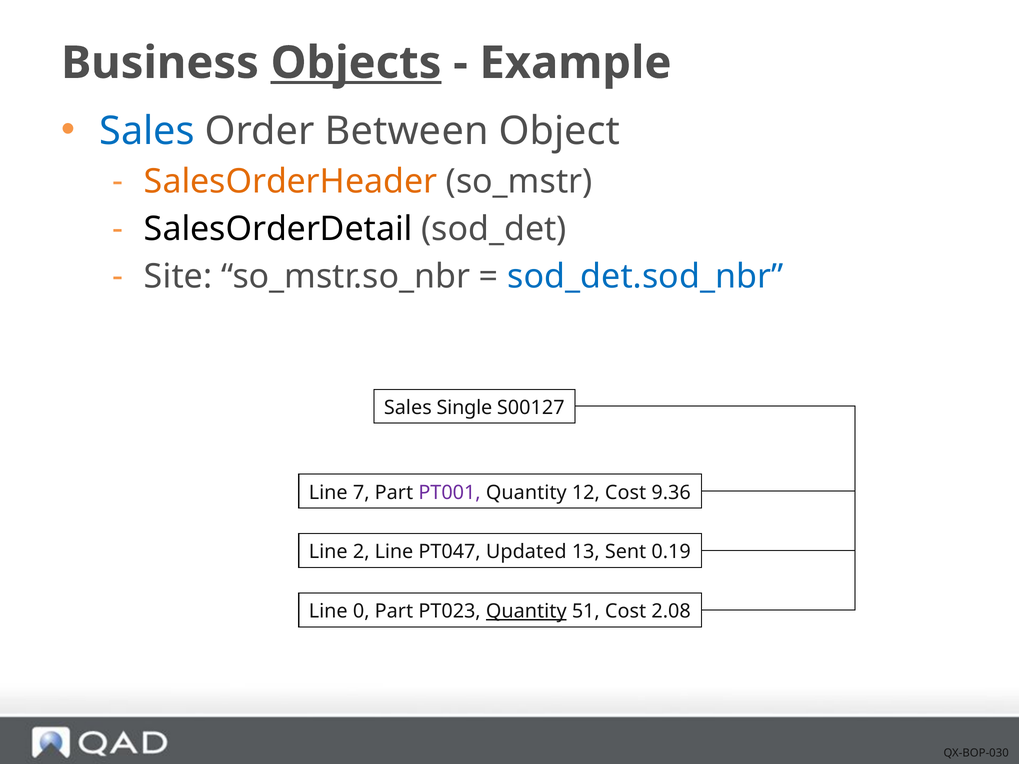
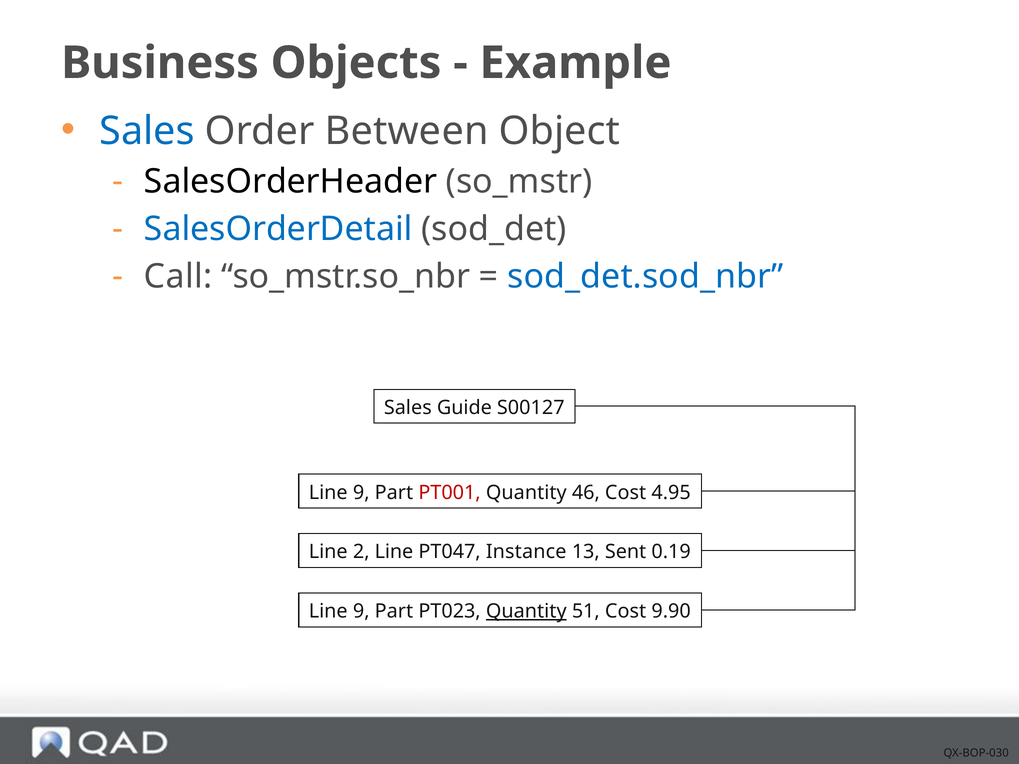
Objects underline: present -> none (356, 63)
SalesOrderHeader colour: orange -> black (291, 182)
SalesOrderDetail colour: black -> blue (278, 229)
Site: Site -> Call (178, 277)
Single: Single -> Guide (464, 408)
7: 7 -> 9 (361, 493)
PT001 colour: purple -> red (450, 493)
12: 12 -> 46 (586, 493)
9.36: 9.36 -> 4.95 (671, 493)
Updated: Updated -> Instance (526, 552)
0: 0 -> 9 (361, 612)
2.08: 2.08 -> 9.90 (671, 612)
